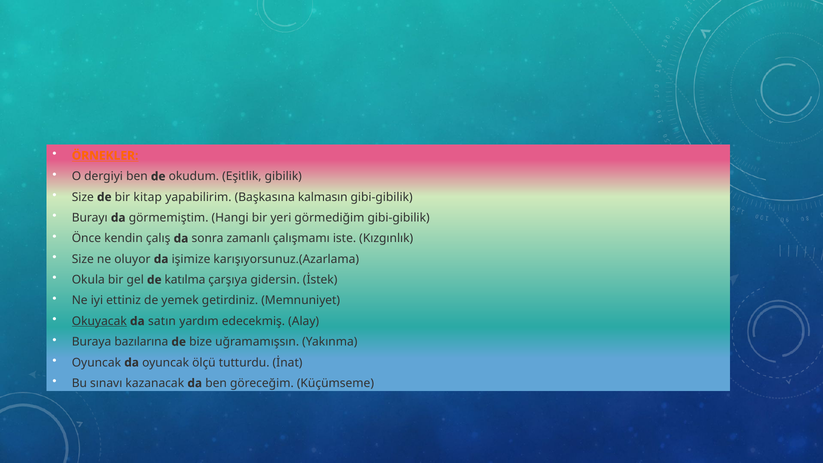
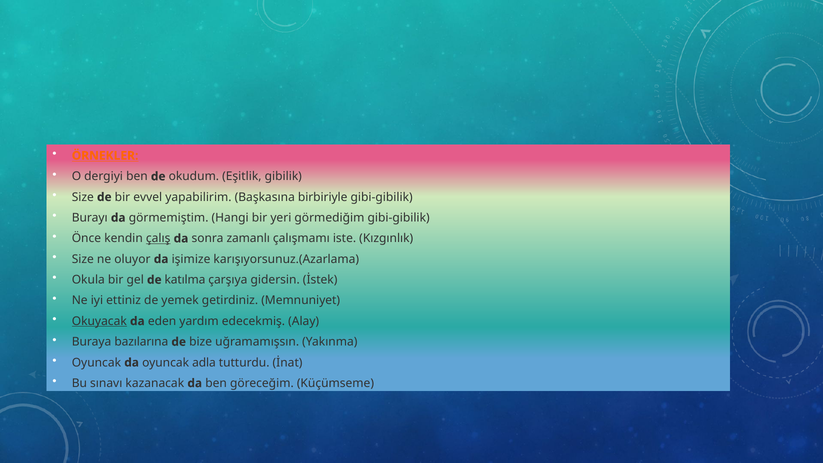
kitap: kitap -> evvel (148, 197)
kalmasın: kalmasın -> birbiriyle (323, 197)
çalış underline: none -> present (158, 238)
satın: satın -> eden (162, 321)
ölçü: ölçü -> adla (204, 362)
